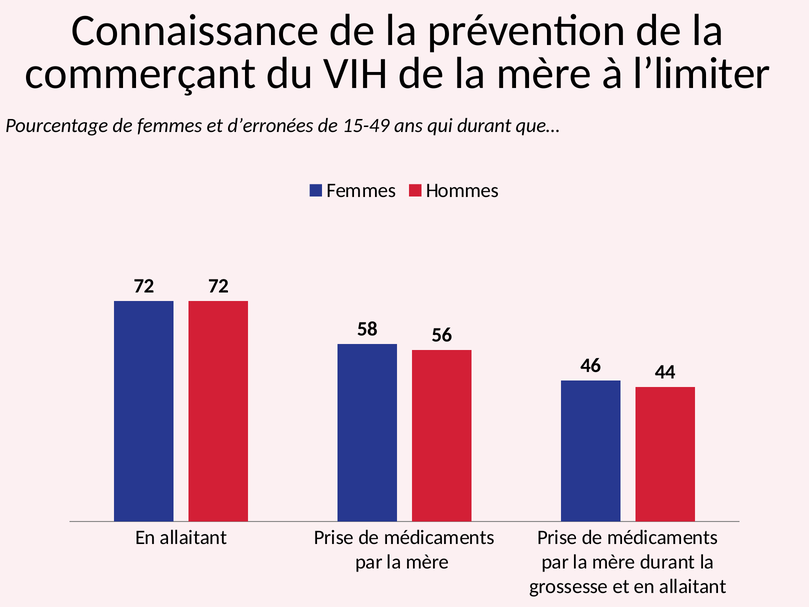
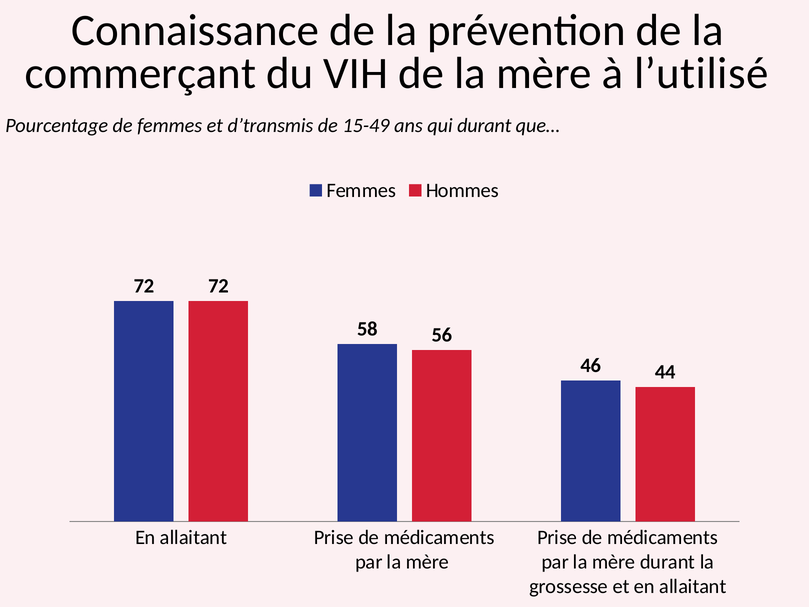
l’limiter: l’limiter -> l’utilisé (701, 74)
d’erronées: d’erronées -> d’transmis (270, 125)
